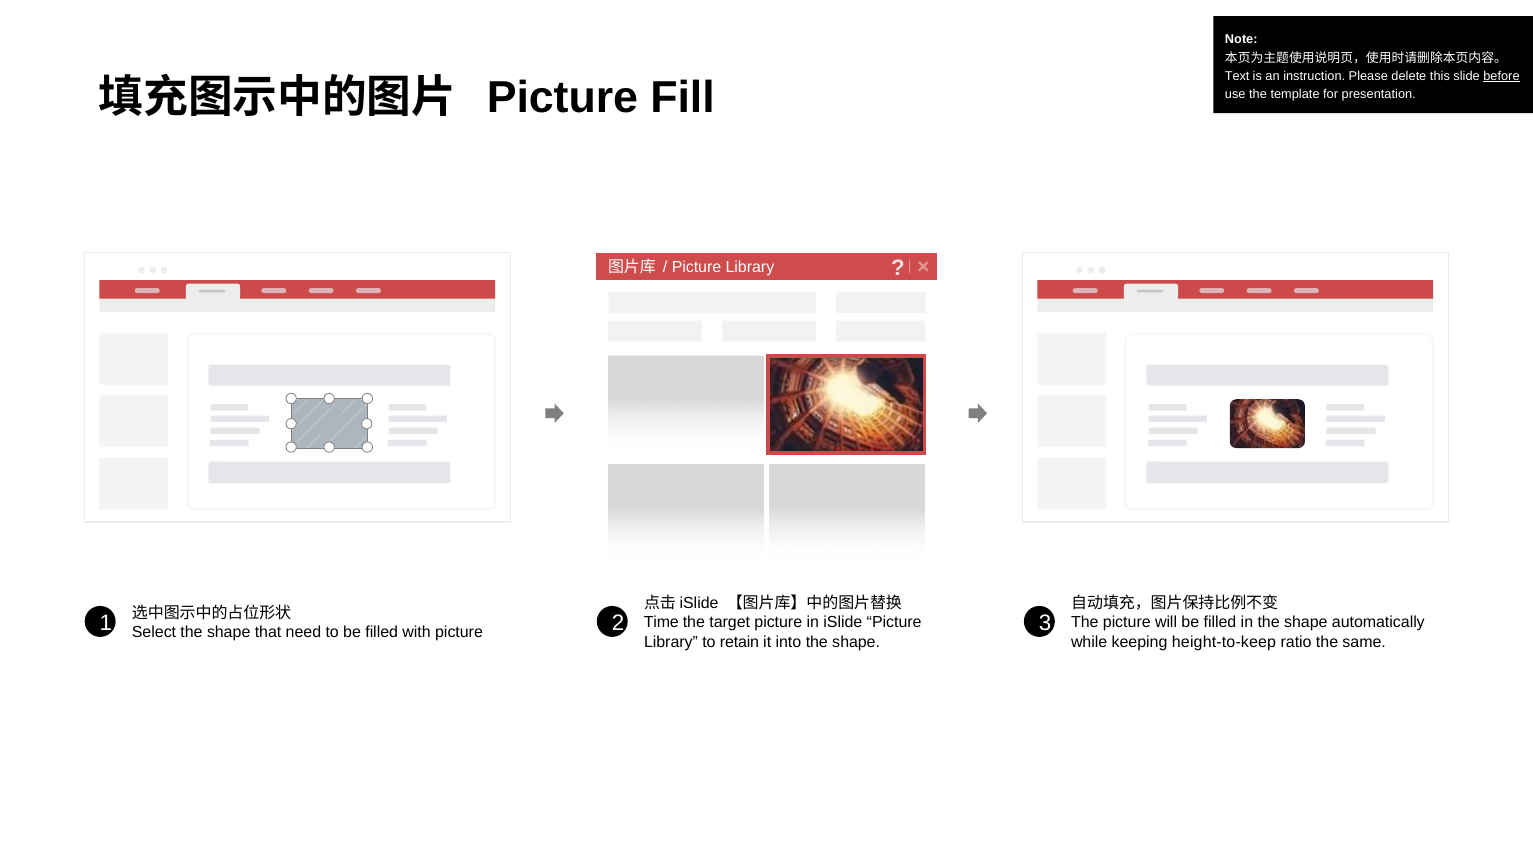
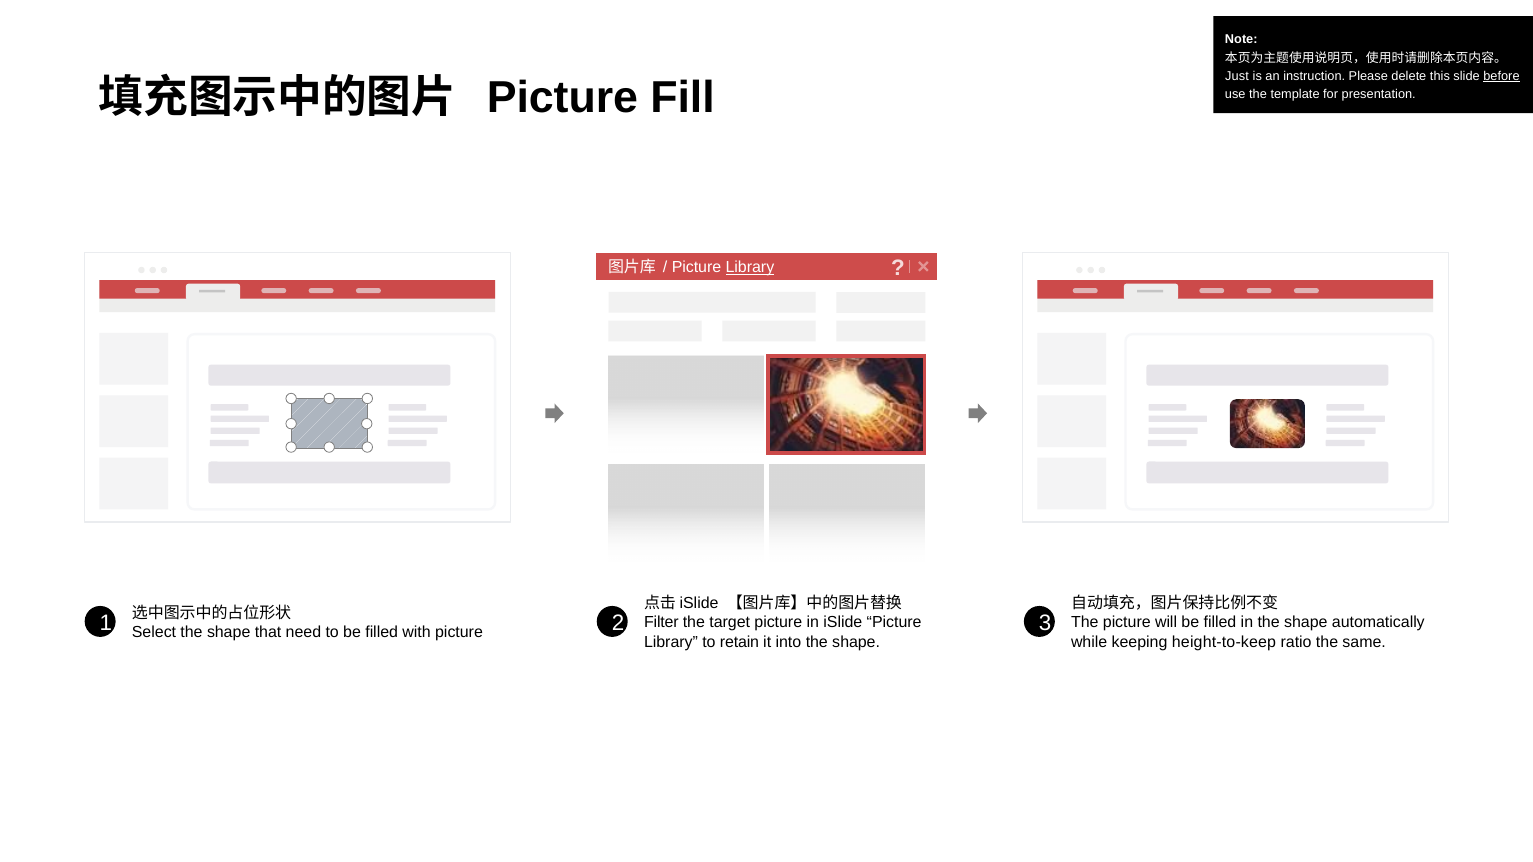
Text: Text -> Just (1237, 76)
Library underline: none -> present (750, 268)
Time: Time -> Filter (661, 623)
